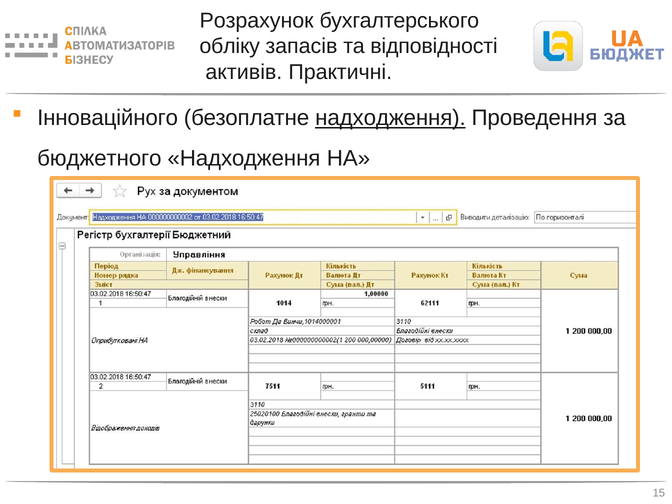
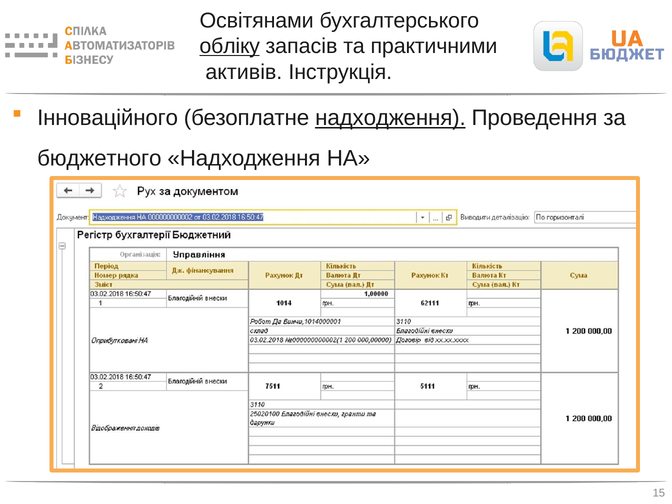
Розрахунок: Розрахунок -> Освітянами (257, 20)
обліку underline: none -> present (230, 46)
відповідності: відповідності -> практичними (434, 46)
Практичні: Практичні -> Інструкція (340, 72)
